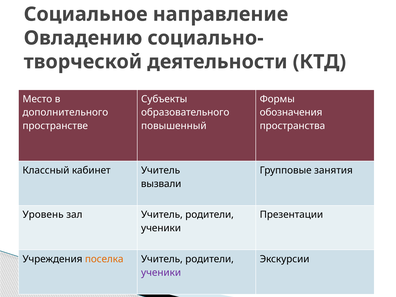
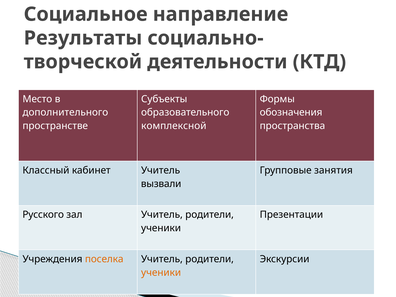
Овладению: Овладению -> Результаты (83, 38)
повышенный: повышенный -> комплексной (174, 126)
Уровень: Уровень -> Русского (43, 215)
ученики colour: purple -> orange (161, 273)
